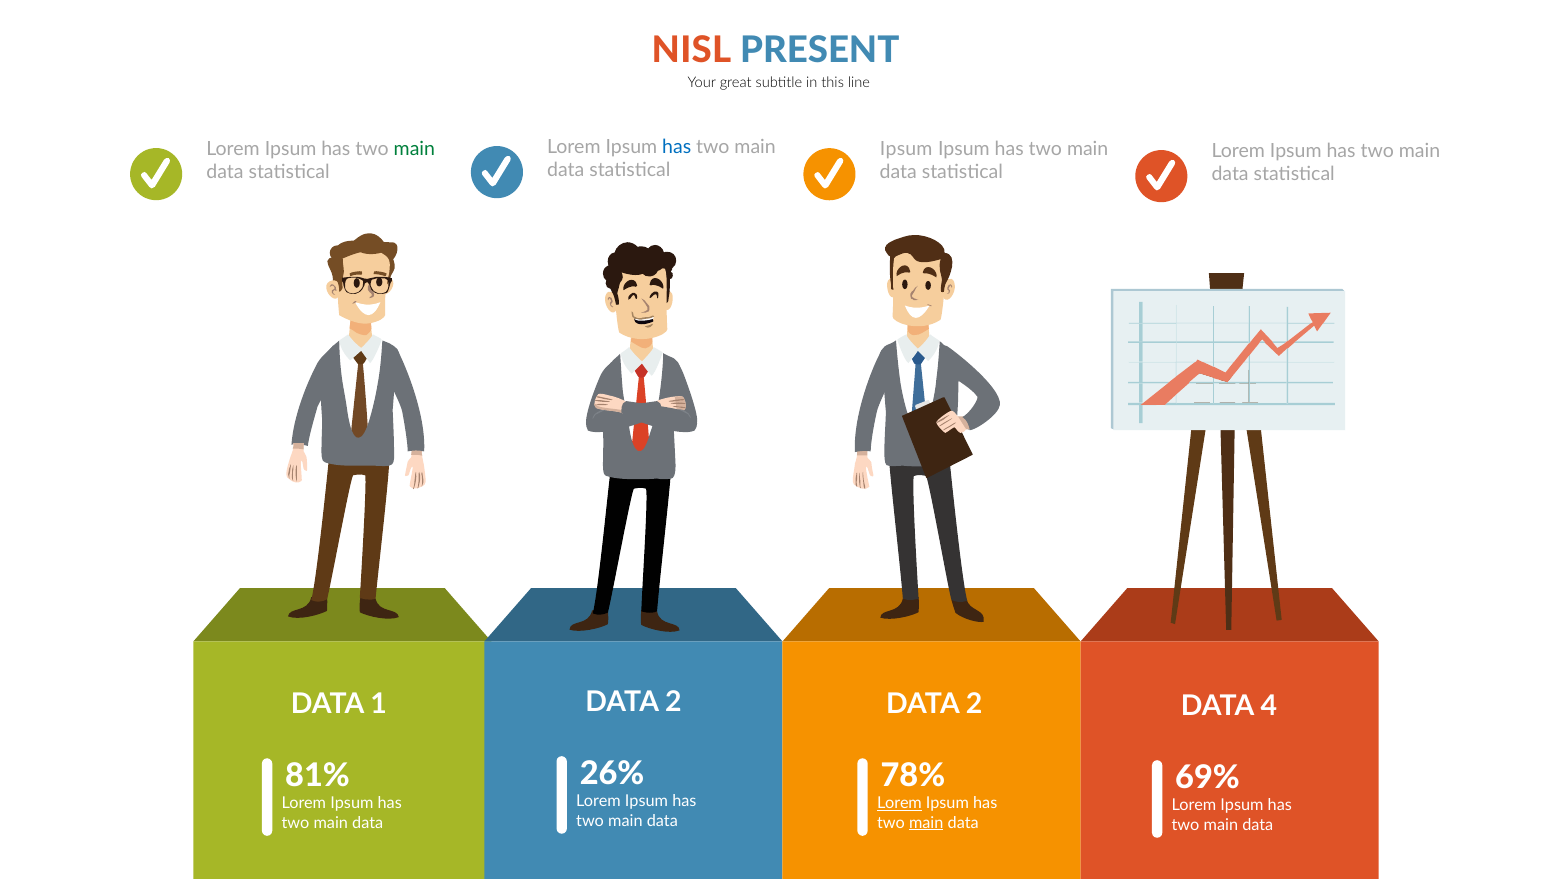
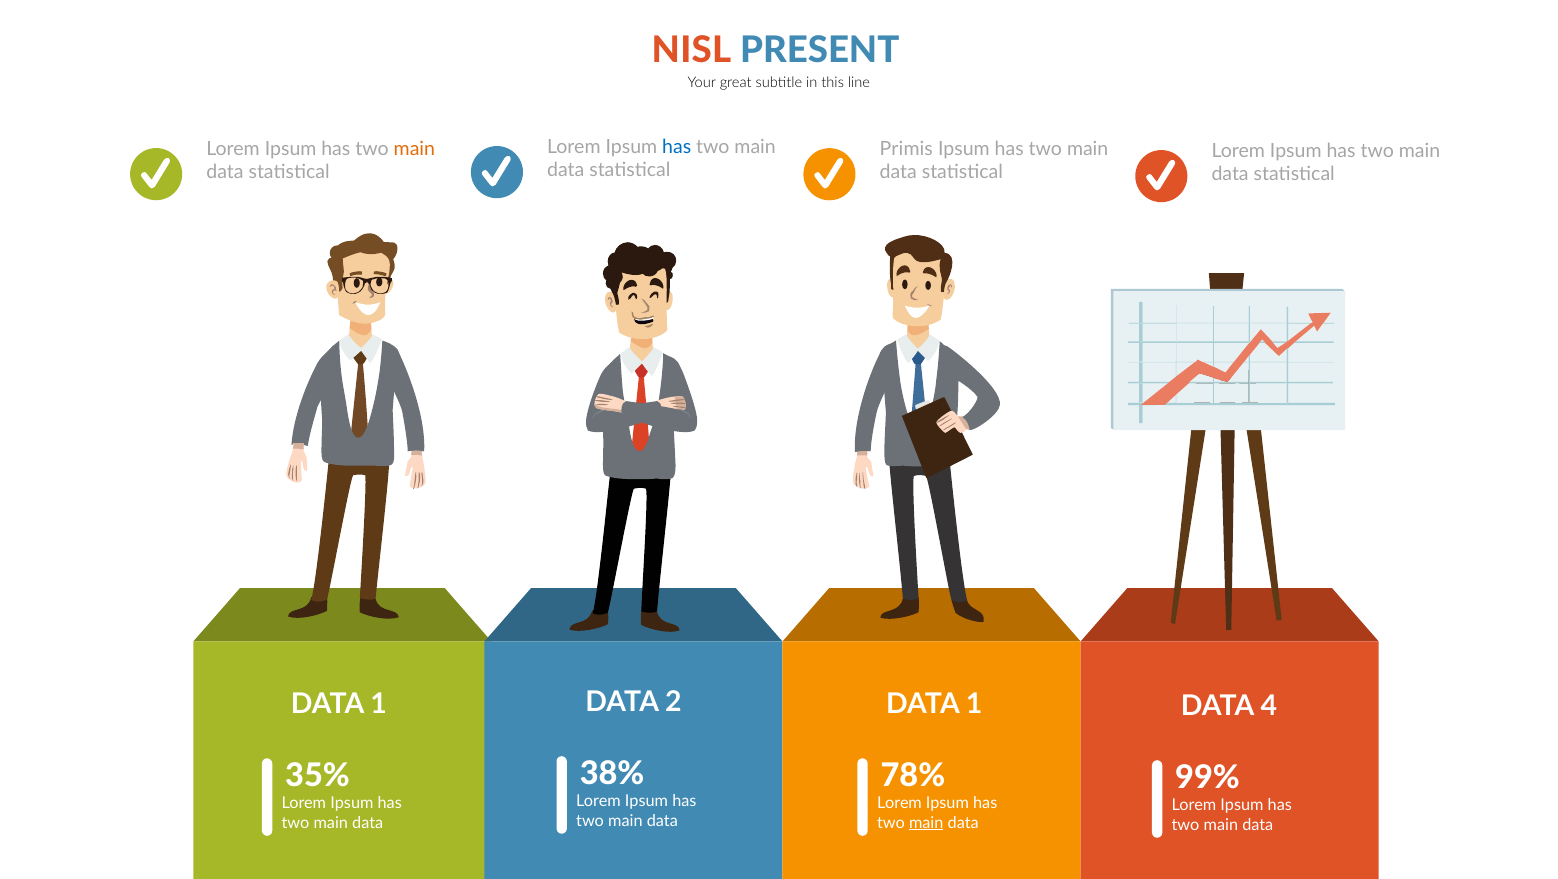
main colour: green -> orange (414, 149)
Ipsum: Ipsum -> Primis (906, 149)
2: 2 -> 1 (974, 703)
26%: 26% -> 38% (612, 774)
81%: 81% -> 35% (317, 776)
69%: 69% -> 99% (1208, 778)
Lorem underline: present -> none (899, 803)
